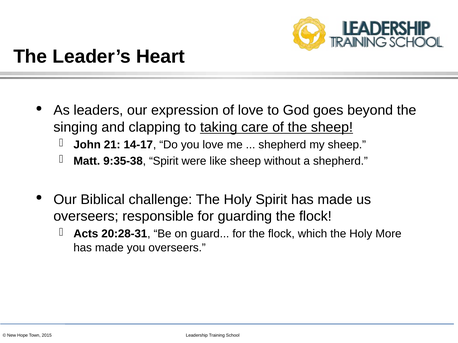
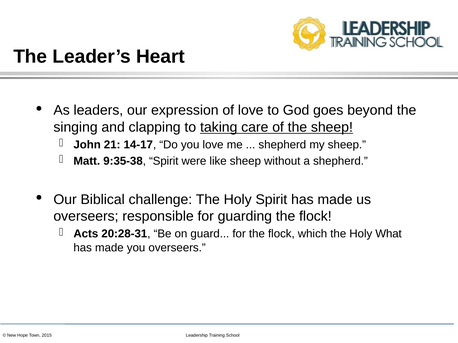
More: More -> What (389, 234)
